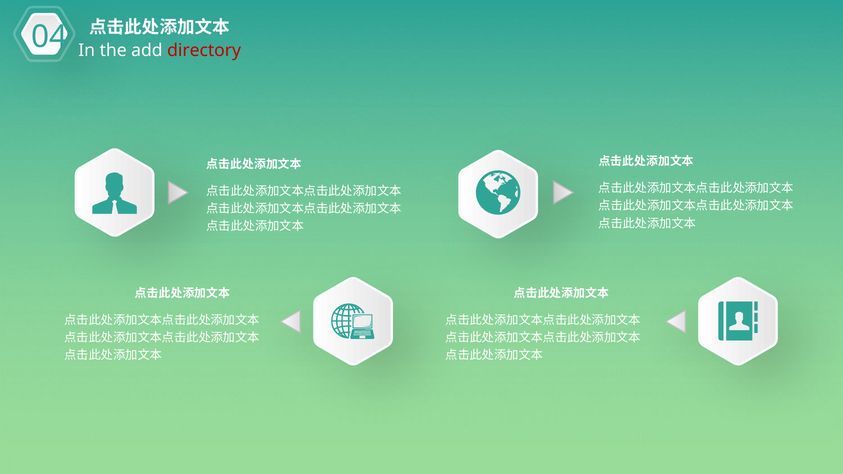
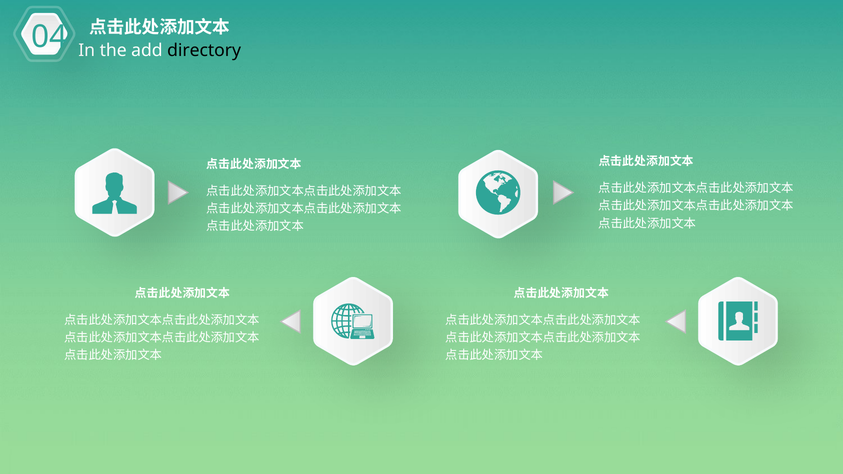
directory colour: red -> black (204, 51)
